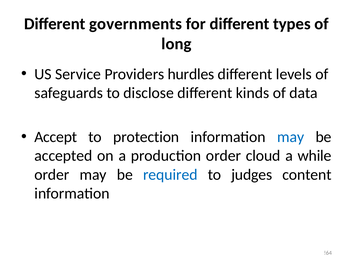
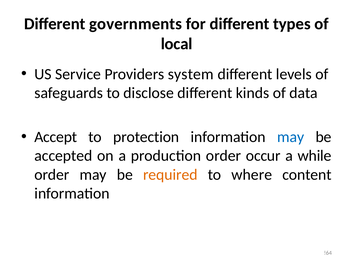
long: long -> local (177, 44)
hurdles: hurdles -> system (191, 74)
cloud: cloud -> occur (263, 156)
required colour: blue -> orange (170, 174)
judges: judges -> where (252, 174)
